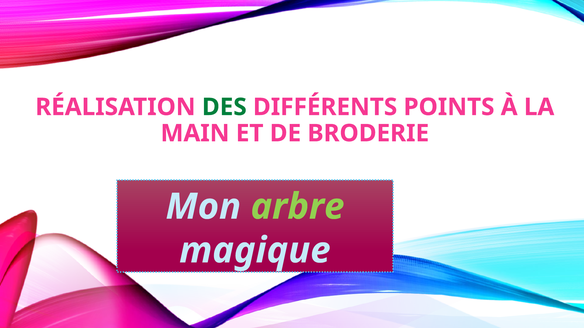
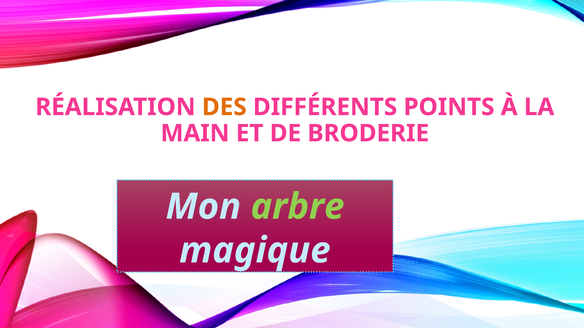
DES colour: green -> orange (224, 107)
